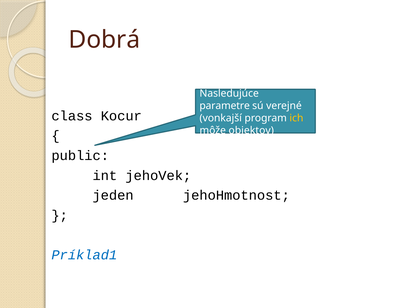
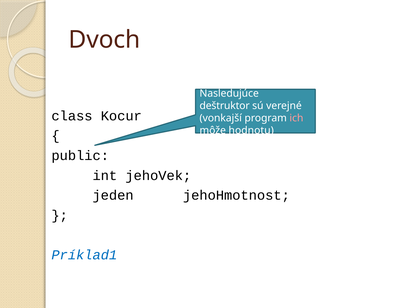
Dobrá: Dobrá -> Dvoch (104, 40)
parametre: parametre -> deštruktor (225, 106)
ich colour: yellow -> pink (296, 118)
objektov: objektov -> hodnotu (251, 130)
